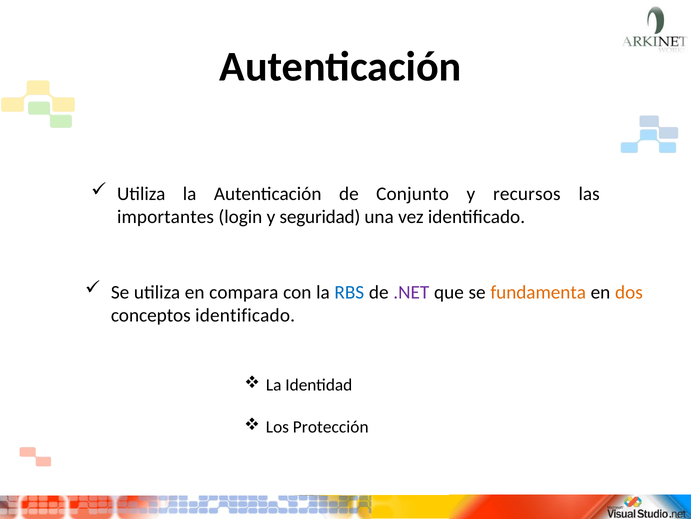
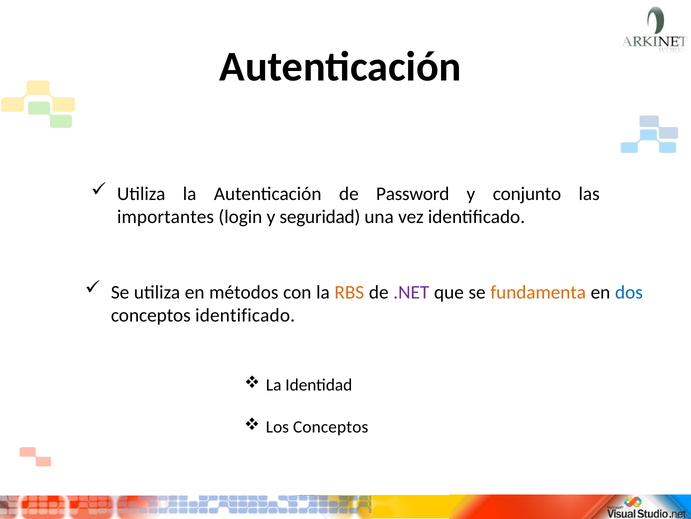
Conjunto: Conjunto -> Password (413, 194)
recursos: recursos -> conjunto (527, 194)
compara: compara -> métodos (244, 292)
RBS colour: blue -> orange (349, 292)
dos colour: orange -> blue (629, 292)
Los Protección: Protección -> Conceptos (331, 427)
